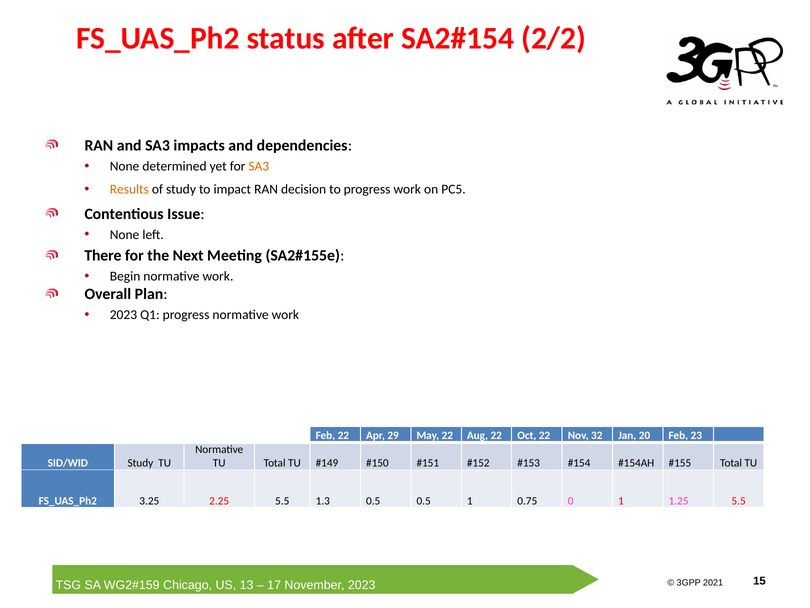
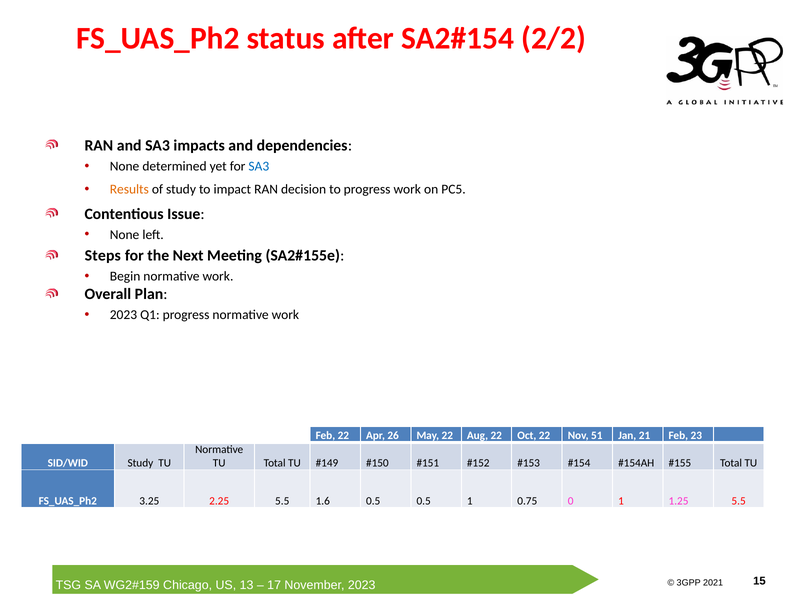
SA3 colour: orange -> blue (259, 166)
There: There -> Steps (103, 255)
29: 29 -> 26 (393, 435)
32: 32 -> 51 (597, 435)
20: 20 -> 21 (645, 435)
1.3: 1.3 -> 1.6 (323, 500)
